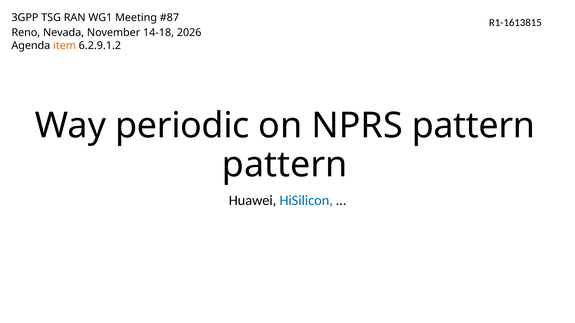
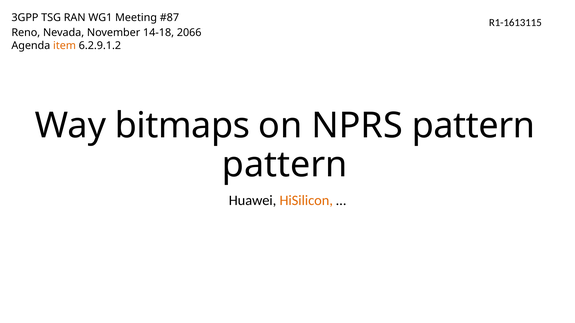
R1-1613815: R1-1613815 -> R1-1613115 (515, 23)
2026: 2026 -> 2066 (189, 33)
periodic: periodic -> bitmaps (182, 126)
HiSilicon colour: blue -> orange (306, 201)
